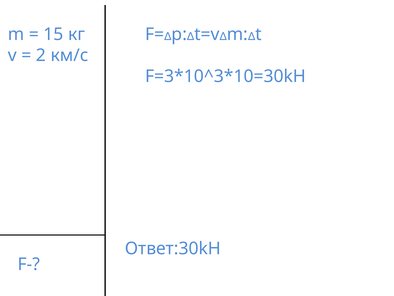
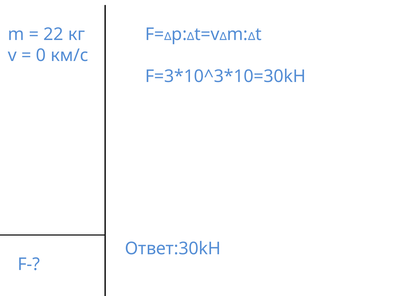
15: 15 -> 22 (53, 34)
2: 2 -> 0 (41, 55)
